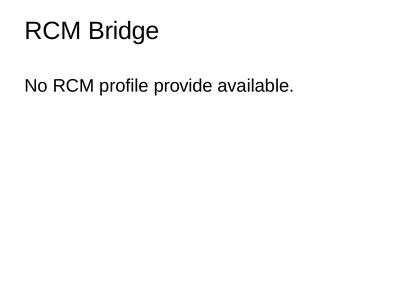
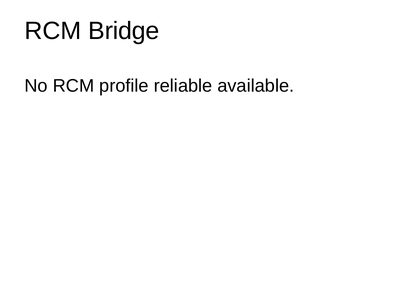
provide: provide -> reliable (183, 86)
